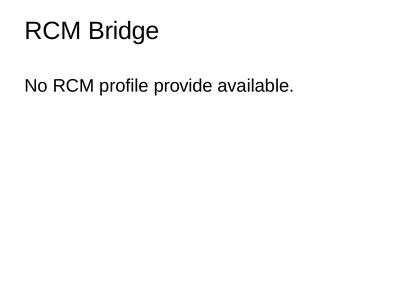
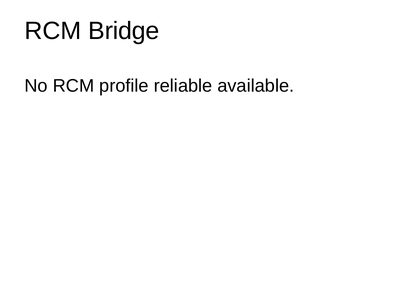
provide: provide -> reliable (183, 86)
